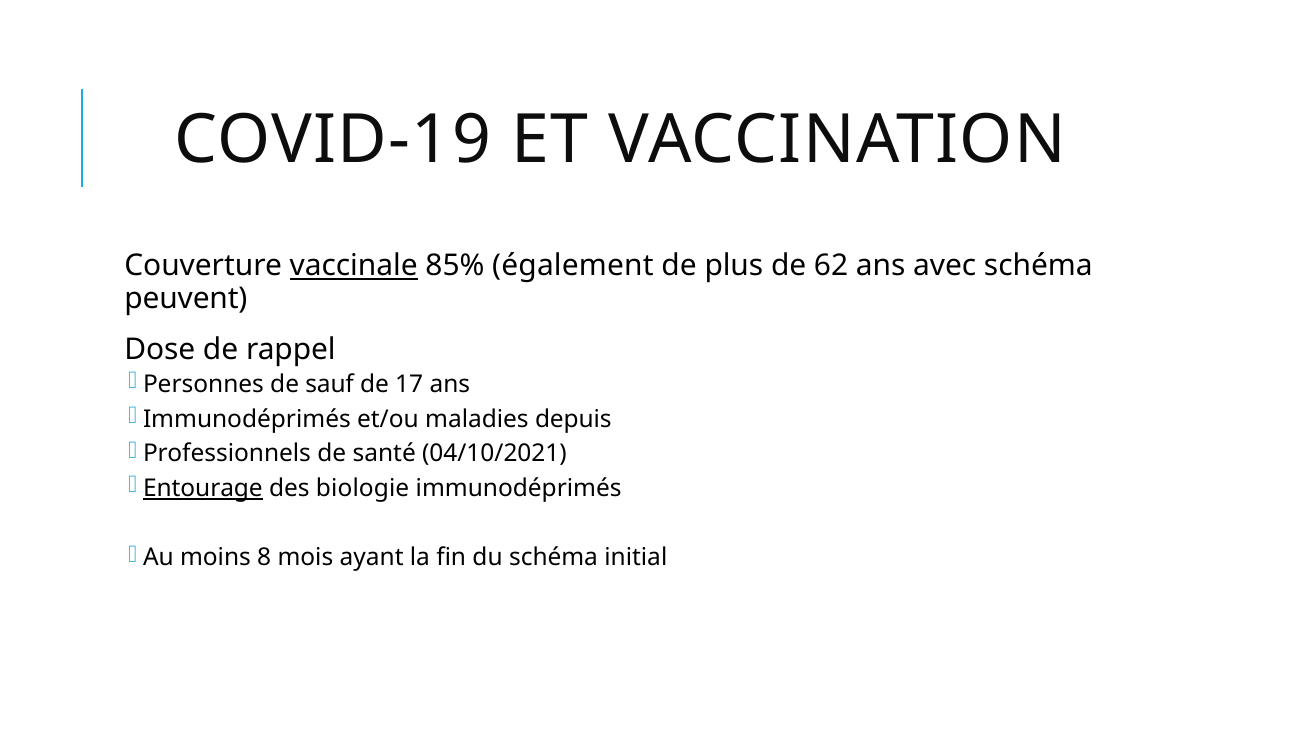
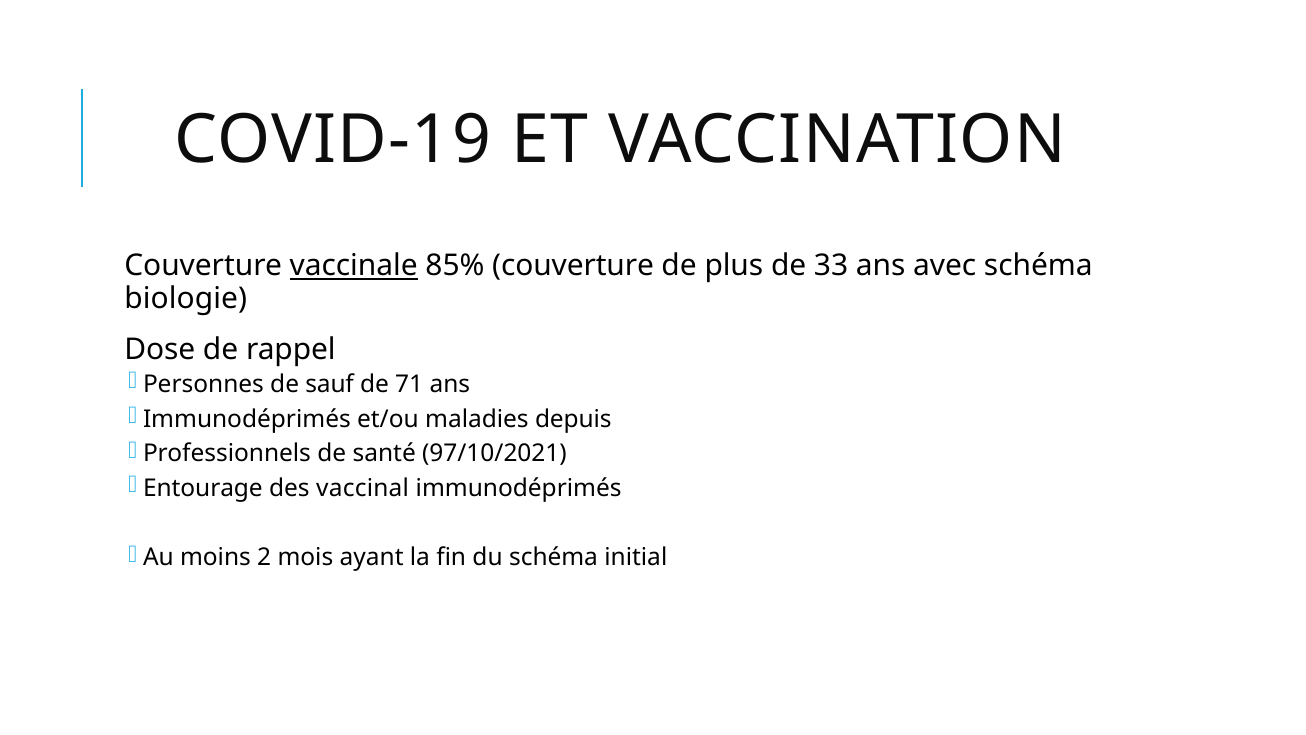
85% également: également -> couverture (573, 266)
62: 62 -> 33 (831, 266)
peuvent: peuvent -> biologie (186, 298)
17: 17 -> 71 (409, 384)
04/10/2021: 04/10/2021 -> 97/10/2021 (494, 454)
Entourage underline: present -> none (203, 488)
biologie: biologie -> vaccinal (363, 488)
8: 8 -> 2 (264, 557)
